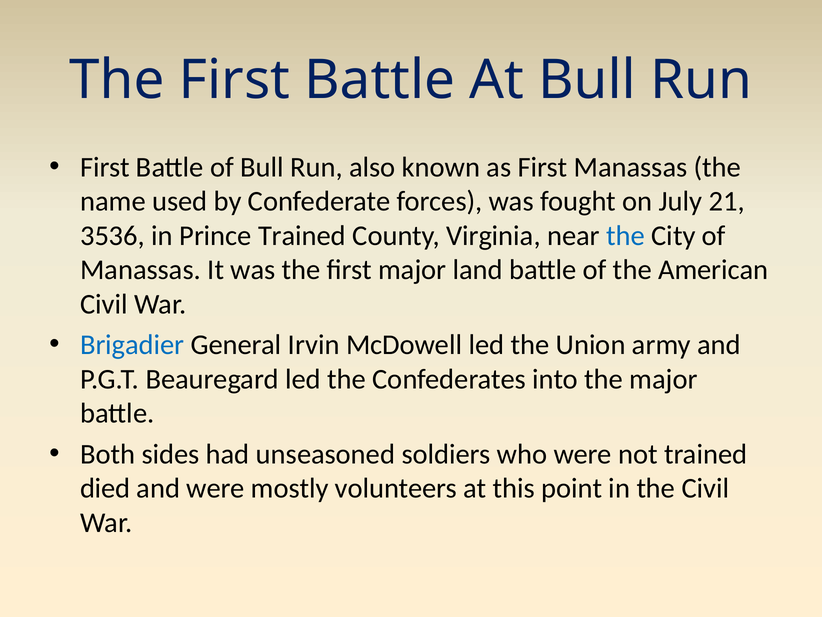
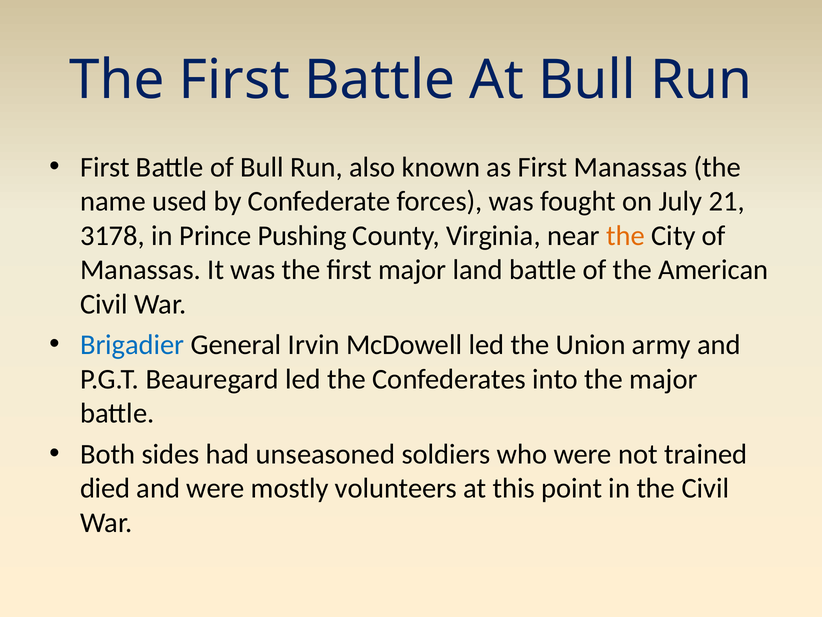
3536: 3536 -> 3178 (113, 236)
Prince Trained: Trained -> Pushing (302, 236)
the colour: blue -> orange (626, 236)
